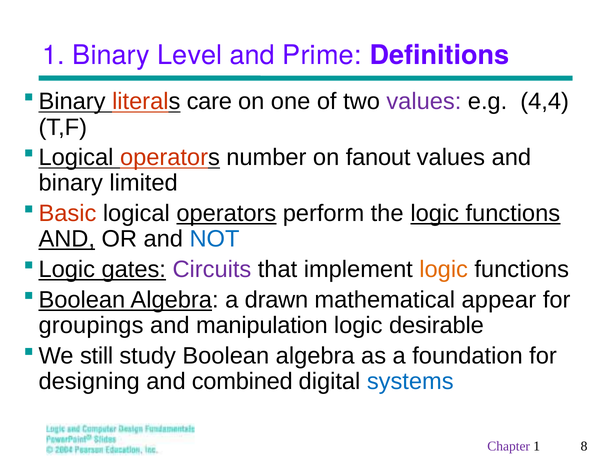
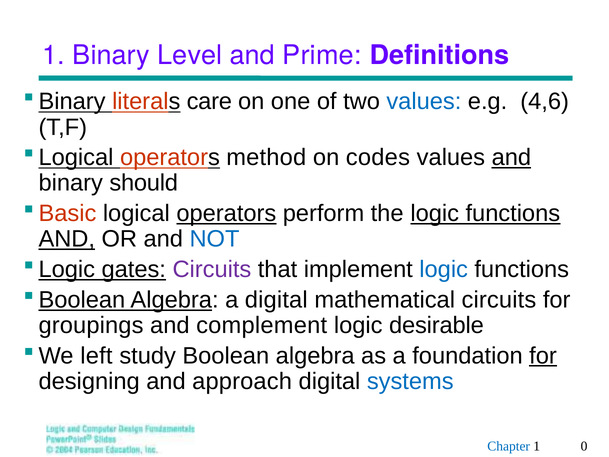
values colour: purple -> blue (424, 102)
4,4: 4,4 -> 4,6 (545, 102)
number: number -> method (266, 157)
fanout: fanout -> codes (378, 157)
and underline: none -> present (511, 157)
limited: limited -> should (144, 183)
logic colour: orange -> blue (444, 269)
a drawn: drawn -> digital (276, 300)
mathematical appear: appear -> circuits (499, 300)
manipulation: manipulation -> complement (262, 325)
still: still -> left (96, 356)
for underline: none -> present (543, 356)
combined: combined -> approach (242, 381)
Chapter colour: purple -> blue (509, 446)
8: 8 -> 0 (584, 446)
